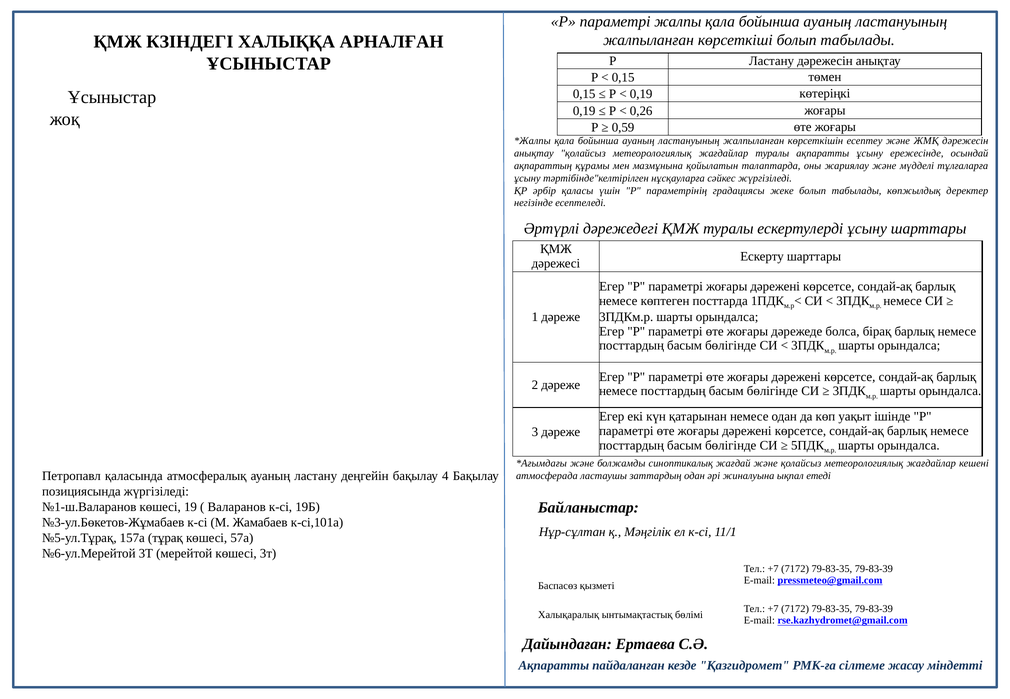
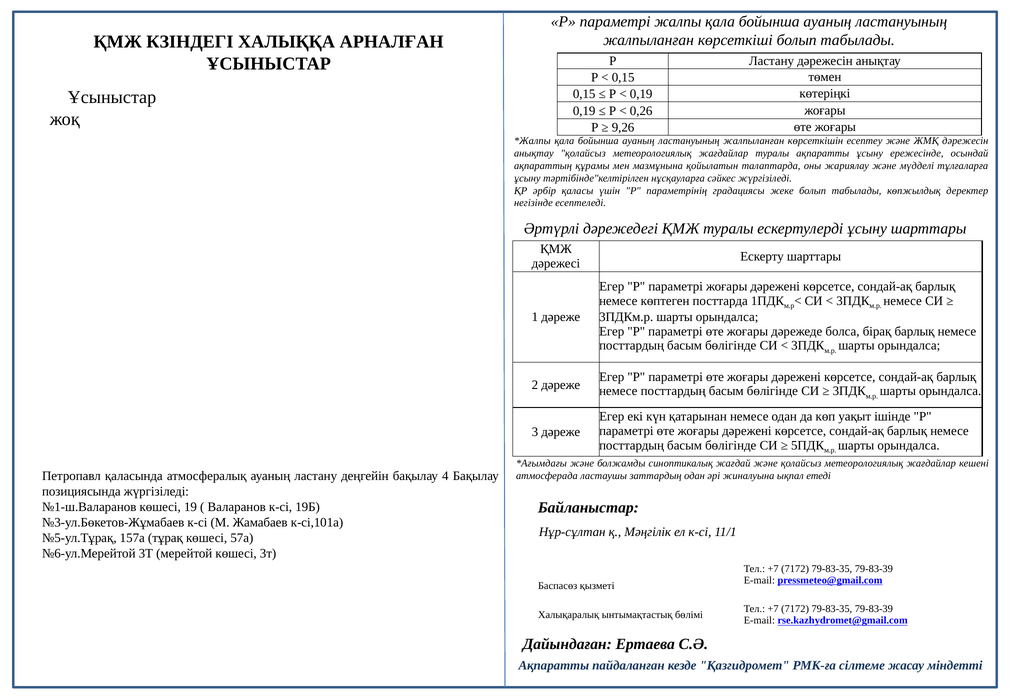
0,59: 0,59 -> 9,26 (623, 127)
